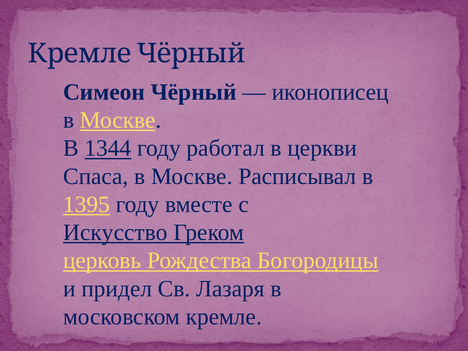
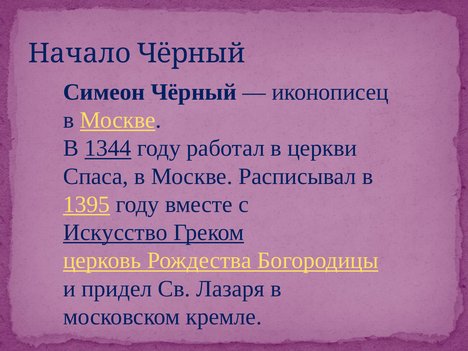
Кремле: Кремле -> Начало (80, 53)
